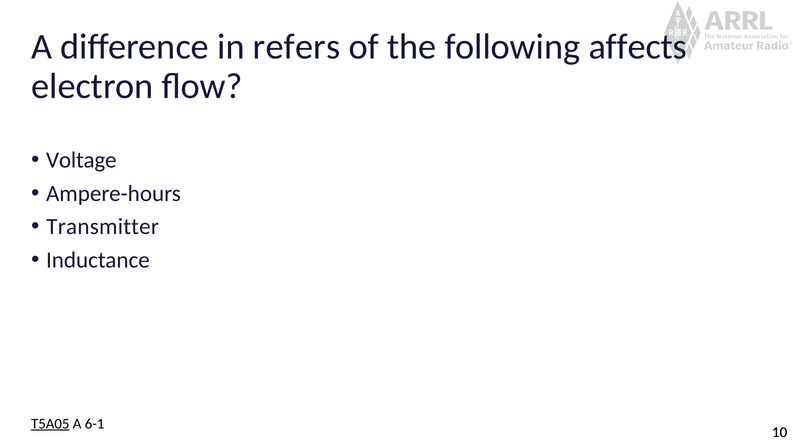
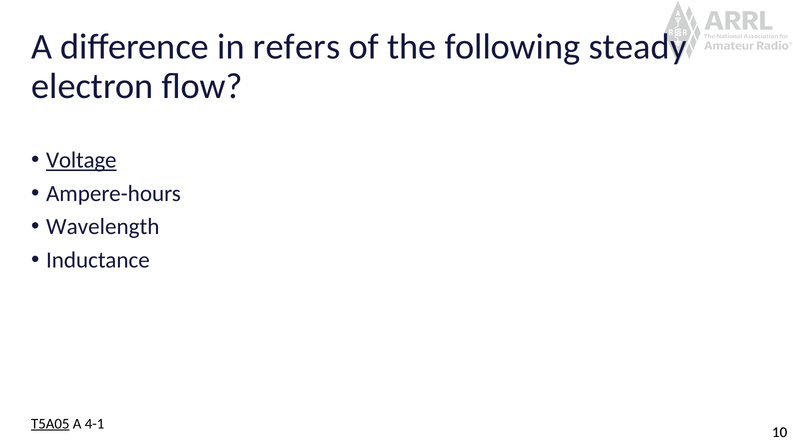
affects: affects -> steady (638, 47)
Voltage underline: none -> present (81, 160)
Transmitter: Transmitter -> Wavelength (103, 227)
6-1: 6-1 -> 4-1 (95, 424)
